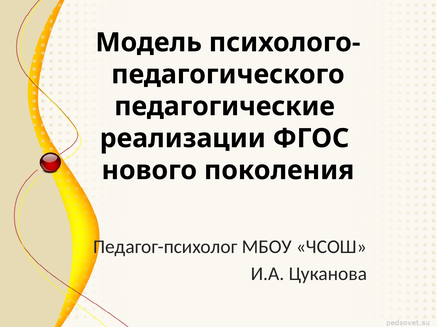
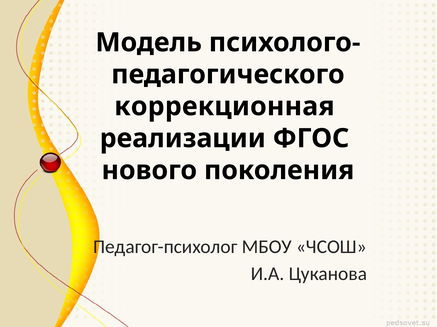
педагогические: педагогические -> коррекционная (224, 107)
